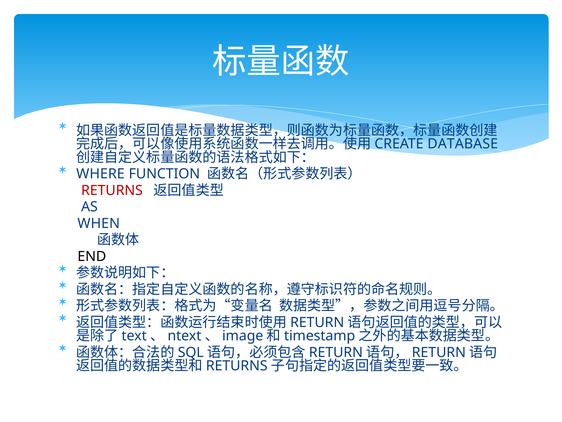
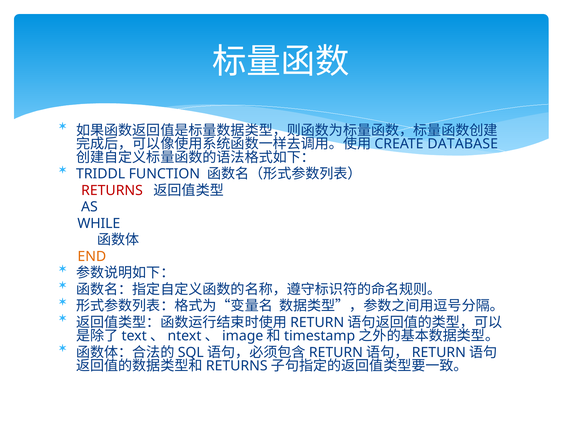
WHERE: WHERE -> TRIDDL (101, 174)
WHEN: WHEN -> WHILE (99, 223)
END colour: black -> orange (92, 256)
